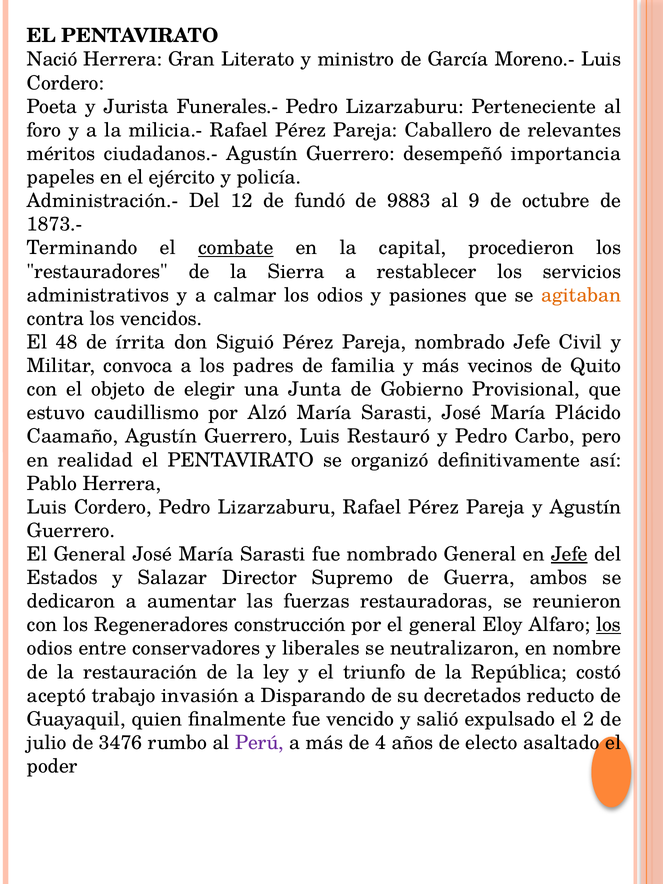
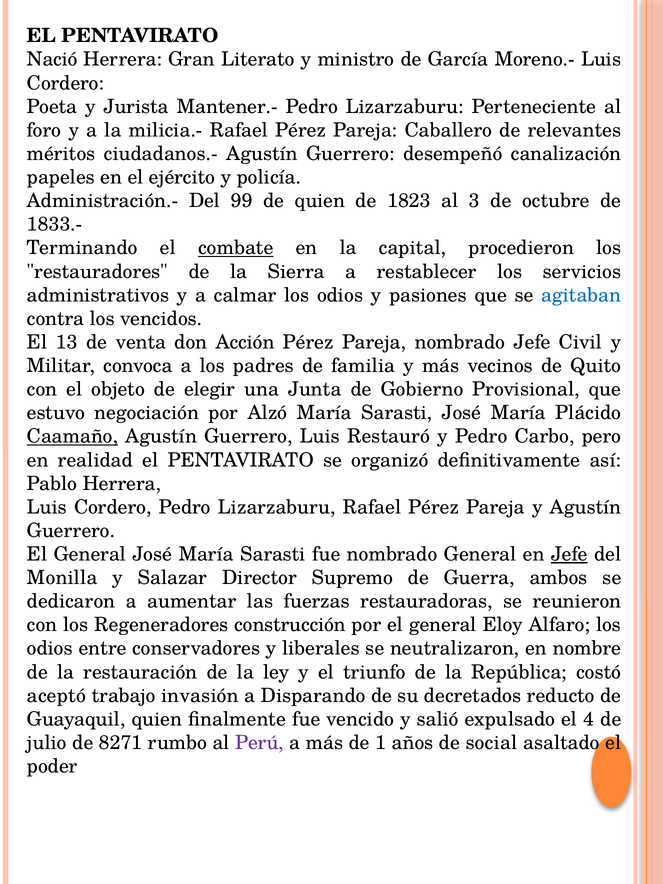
Funerales.-: Funerales.- -> Mantener.- (227, 107)
importancia: importancia -> canalización (566, 154)
12: 12 -> 99 (242, 201)
de fundó: fundó -> quien (320, 201)
9883: 9883 -> 1823 (409, 201)
9: 9 -> 3 (474, 201)
1873.-: 1873.- -> 1833.- (55, 224)
agitaban colour: orange -> blue (581, 295)
48: 48 -> 13 (67, 342)
írrita: írrita -> venta (141, 342)
Siguió: Siguió -> Acción (245, 342)
caudillismo: caudillismo -> negociación (147, 413)
Caamaño underline: none -> present (73, 436)
Estados: Estados -> Monilla (62, 578)
los underline: present -> none (609, 625)
2: 2 -> 4 (589, 719)
3476: 3476 -> 8271 (121, 743)
4: 4 -> 1 (381, 743)
electo: electo -> social (491, 743)
